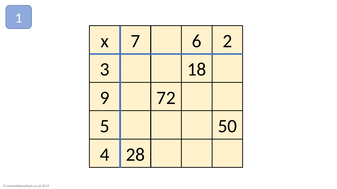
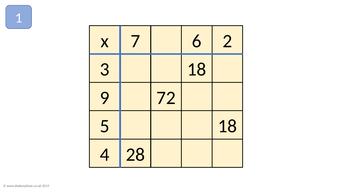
5 50: 50 -> 18 (227, 127)
